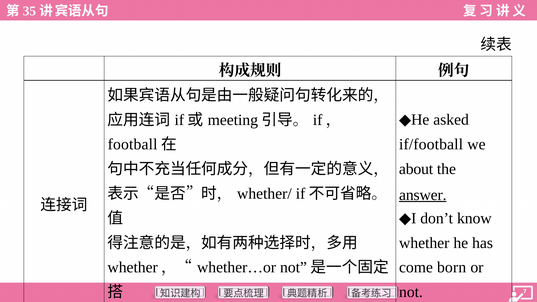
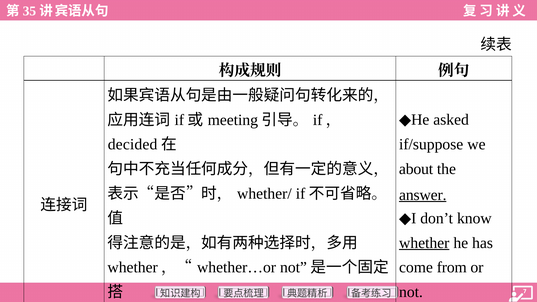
if/football: if/football -> if/suppose (431, 144)
football: football -> decided (133, 145)
whether underline: none -> present (424, 243)
born: born -> from (452, 267)
